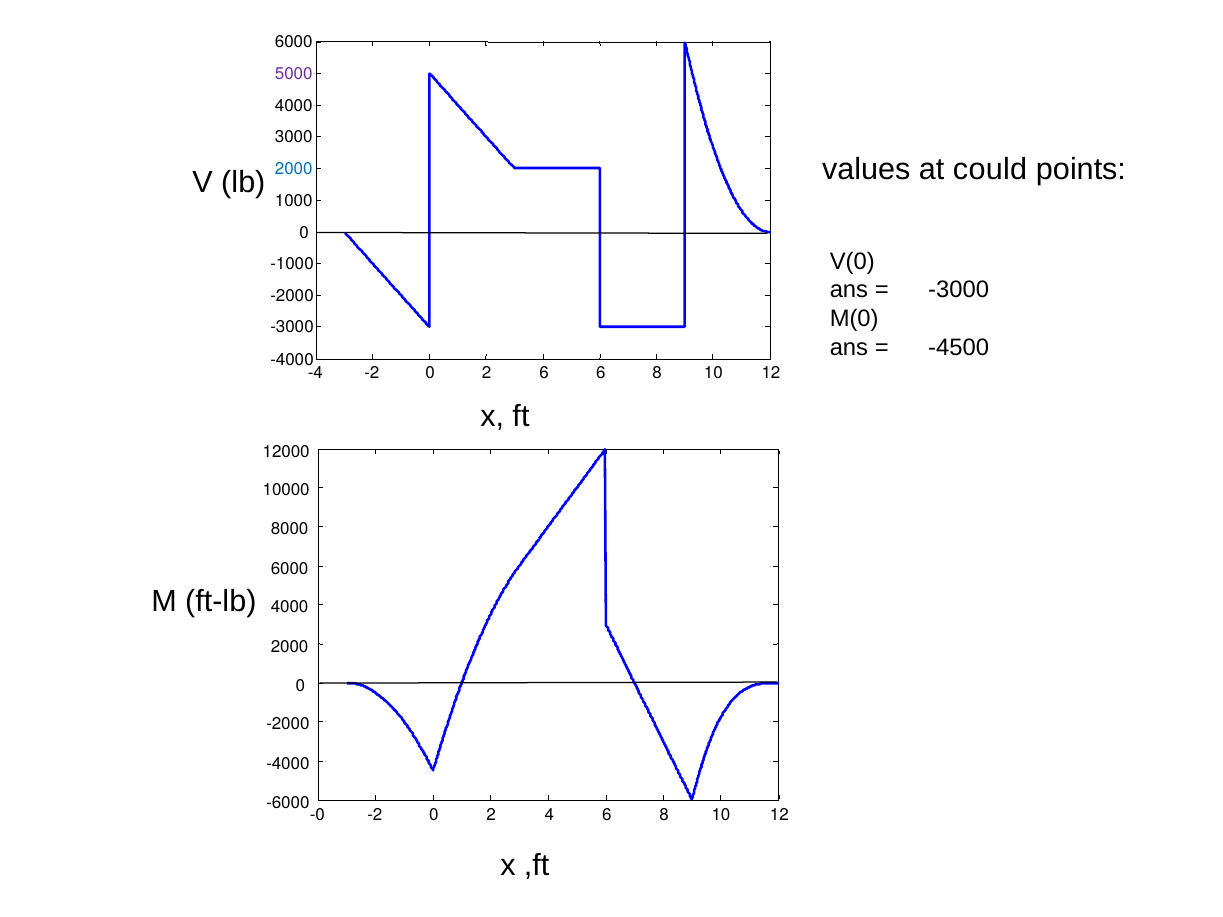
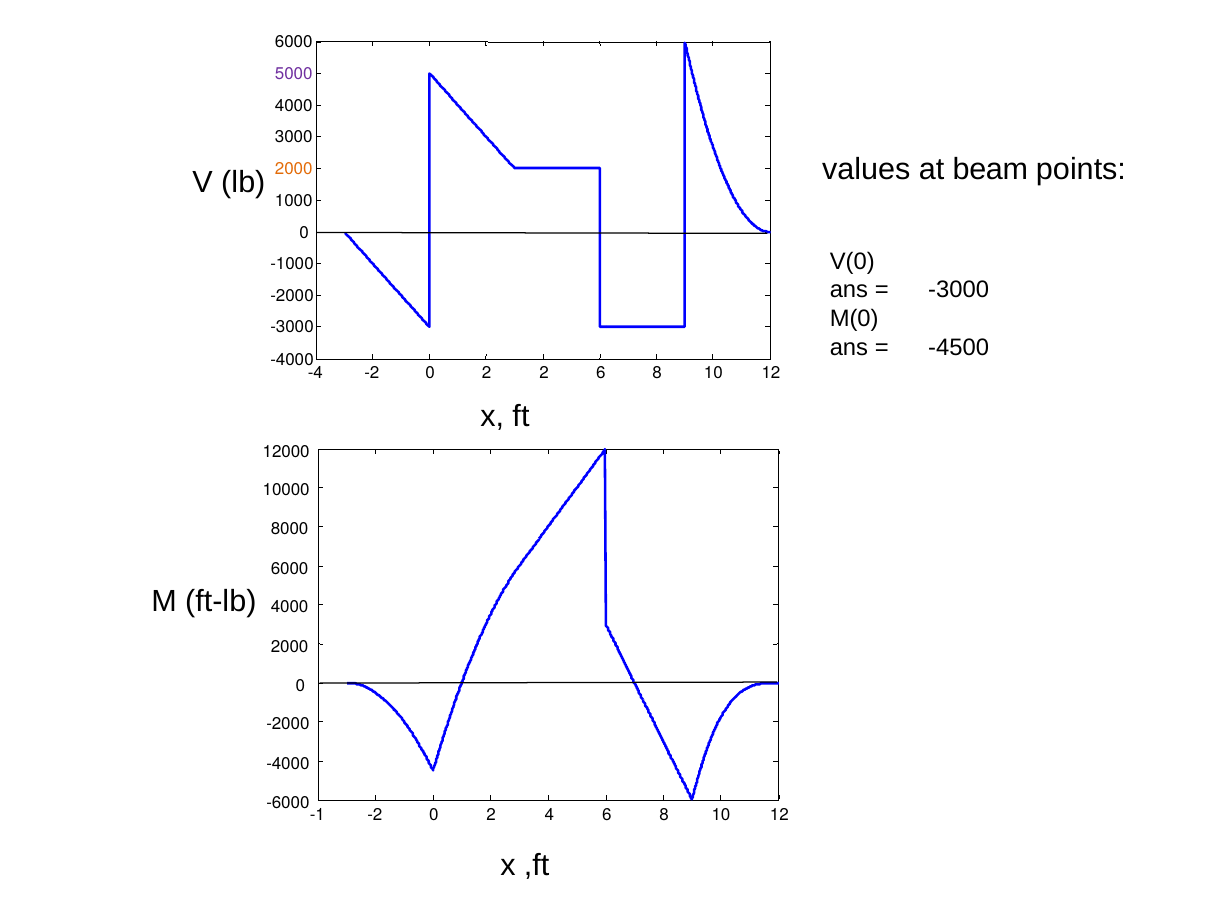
could: could -> beam (990, 170)
2000 colour: blue -> orange (294, 169)
2 6: 6 -> 2 (544, 373)
-0: -0 -> -1 (317, 815)
